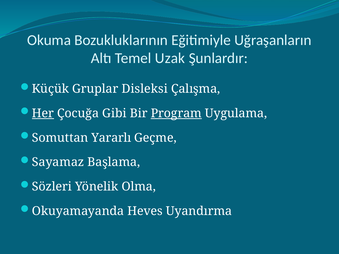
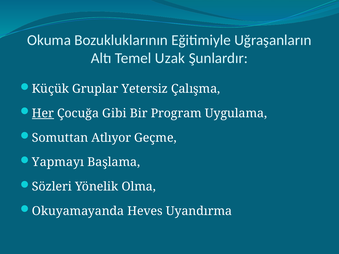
Disleksi: Disleksi -> Yetersiz (145, 89)
Program underline: present -> none (176, 113)
Yararlı: Yararlı -> Atlıyor (111, 138)
Sayamaz: Sayamaz -> Yapmayı (58, 162)
